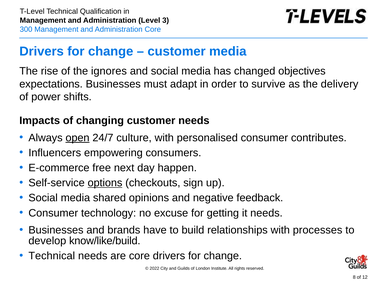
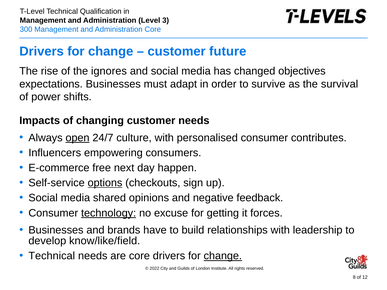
customer media: media -> future (228, 51)
delivery: delivery -> survival (340, 84)
technology underline: none -> present (109, 213)
it needs: needs -> forces (266, 213)
processes: processes -> leadership (318, 230)
know/like/build: know/like/build -> know/like/field (105, 241)
change underline: none -> present (223, 256)
